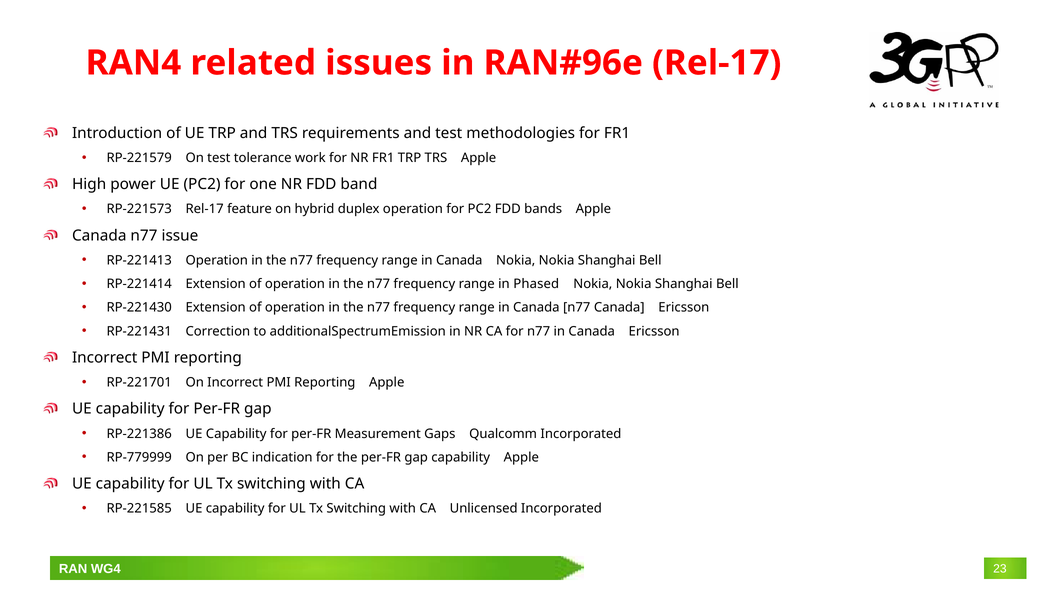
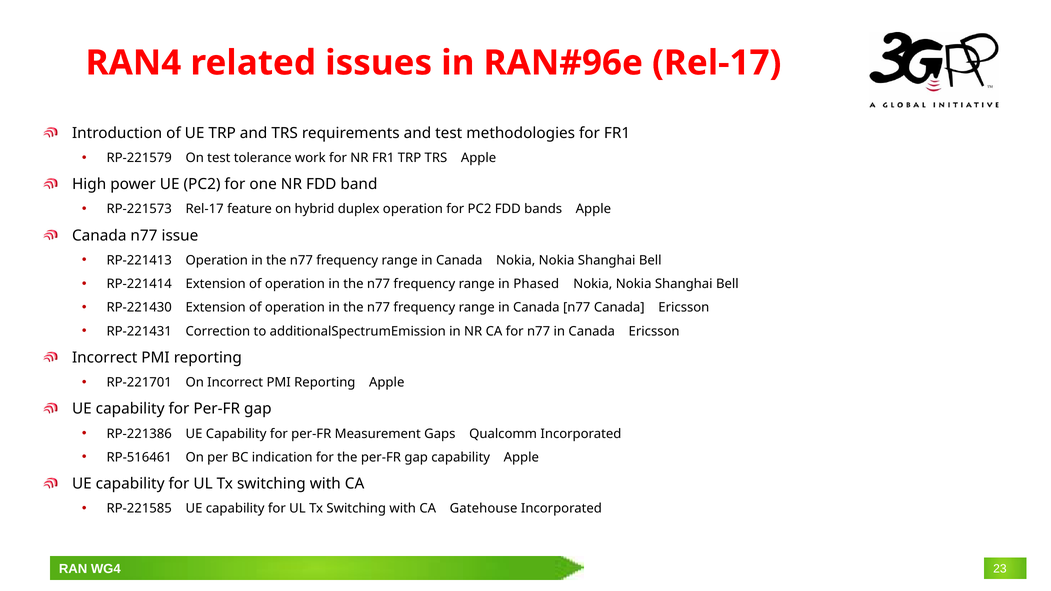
RP‑779999: RP‑779999 -> RP‑516461 (139, 458)
Unlicensed: Unlicensed -> Gatehouse (484, 509)
